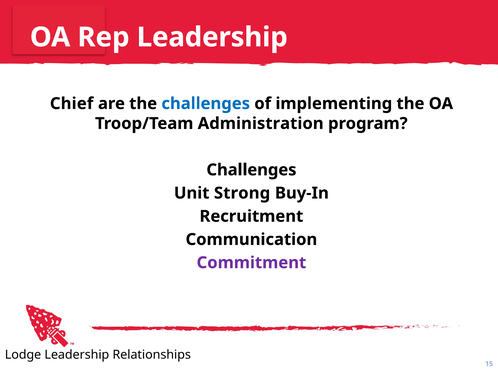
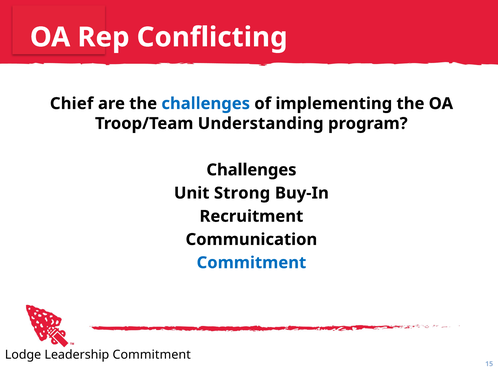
Rep Leadership: Leadership -> Conflicting (212, 37)
Administration: Administration -> Understanding (261, 124)
Commitment colour: purple -> blue (251, 263)
Leadership Relationships: Relationships -> Commitment (152, 355)
